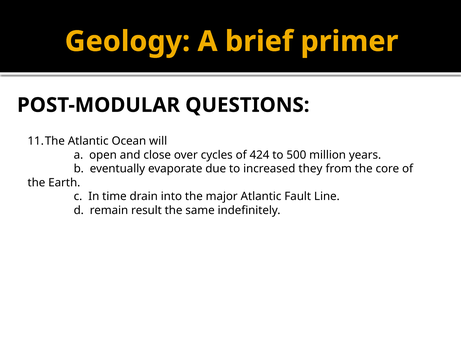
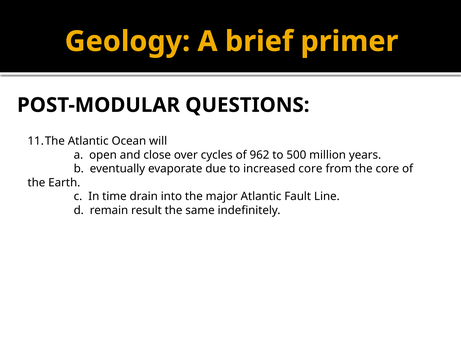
424: 424 -> 962 (260, 155)
increased they: they -> core (310, 169)
